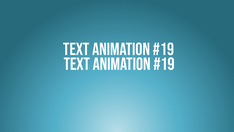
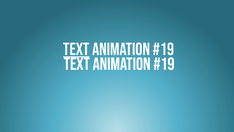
TEXT underline: none -> present (76, 49)
